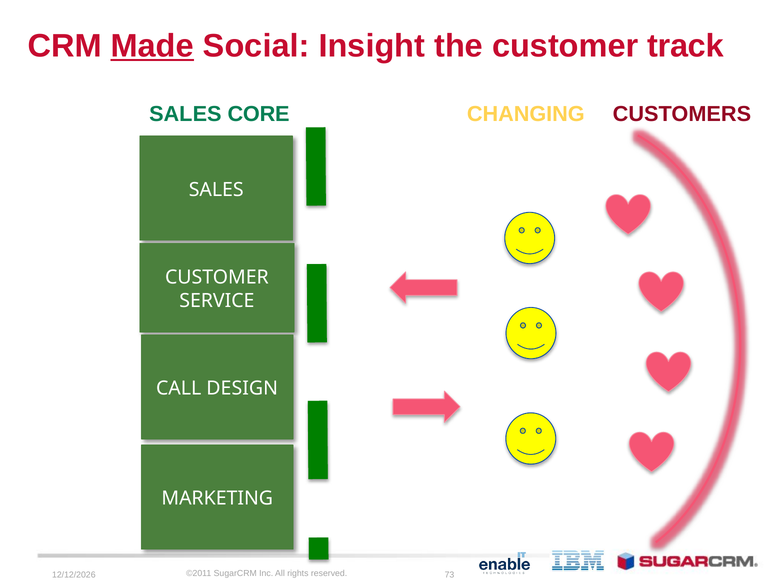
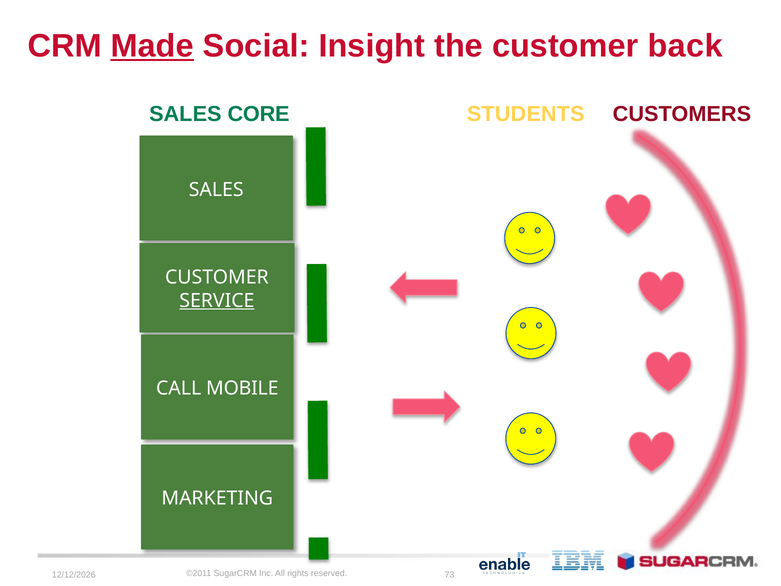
track: track -> back (685, 46)
CHANGING: CHANGING -> STUDENTS (526, 114)
SERVICE underline: none -> present (217, 300)
DESIGN: DESIGN -> MOBILE (242, 388)
